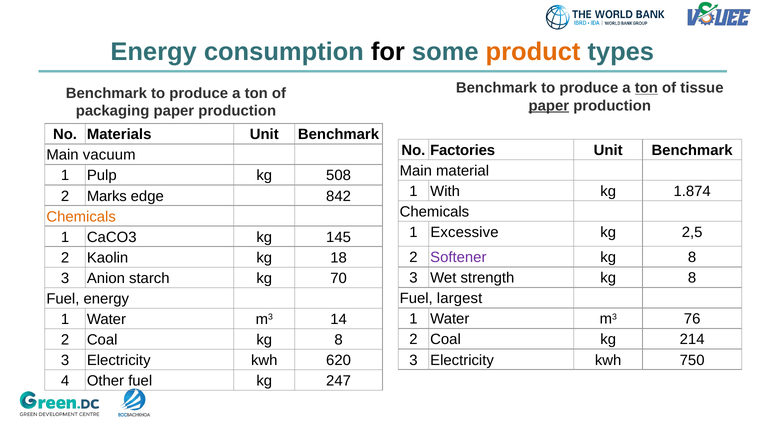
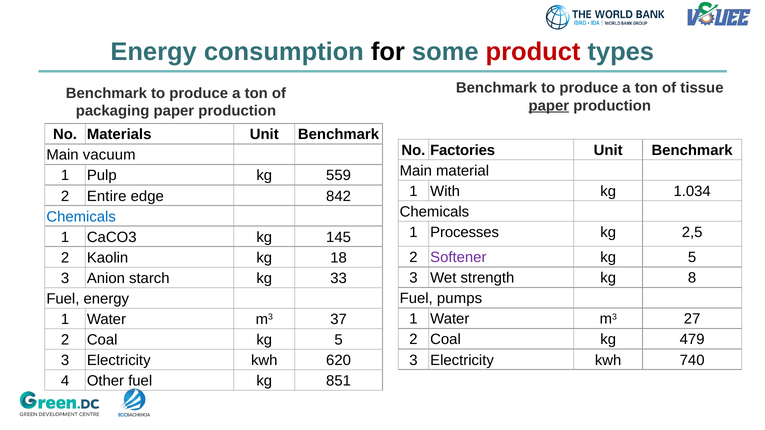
product colour: orange -> red (533, 52)
ton underline: present -> none (646, 88)
508: 508 -> 559 (339, 176)
1.874: 1.874 -> 1.034 (692, 192)
Marks: Marks -> Entire (107, 196)
Chemicals colour: orange -> blue (81, 217)
Excessive: Excessive -> Processes (465, 233)
8: 8 -> 5 (692, 258)
70: 70 -> 33 (339, 278)
largest: largest -> pumps (460, 299)
76: 76 -> 27 (692, 319)
14: 14 -> 37 (339, 319)
214: 214 -> 479 (692, 340)
Coal kg 8: 8 -> 5 (339, 340)
750: 750 -> 740 (692, 360)
247: 247 -> 851 (339, 381)
